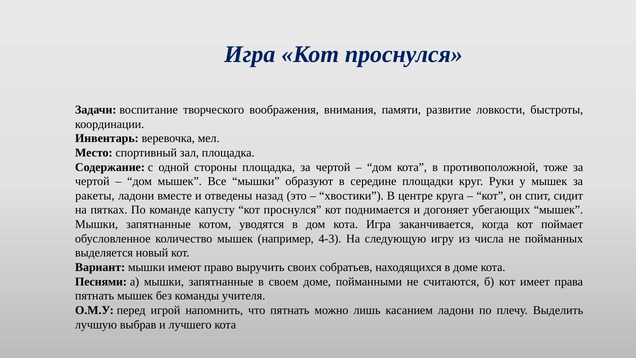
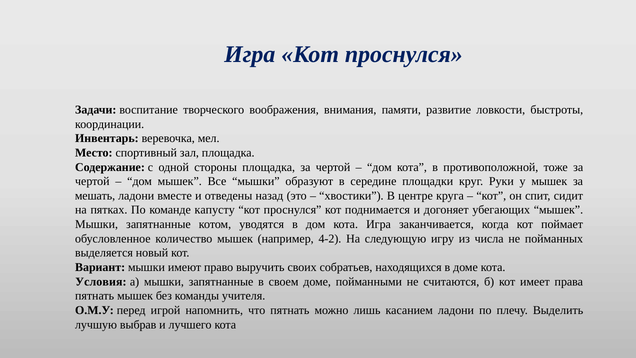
ракеты: ракеты -> мешать (95, 196)
4-3: 4-3 -> 4-2 (330, 239)
Песнями: Песнями -> Условия (101, 281)
